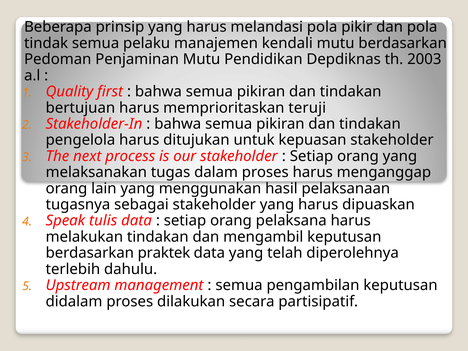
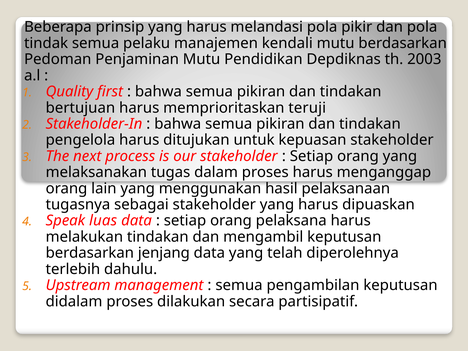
tulis: tulis -> luas (103, 221)
praktek: praktek -> jenjang (164, 253)
